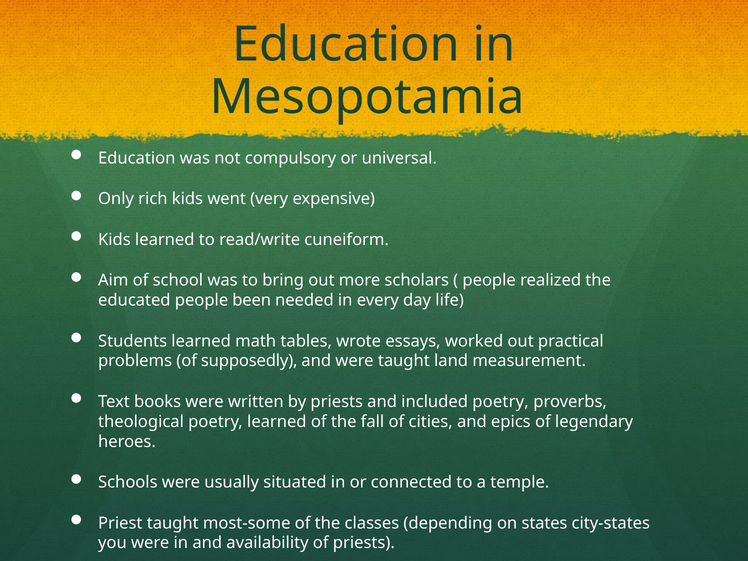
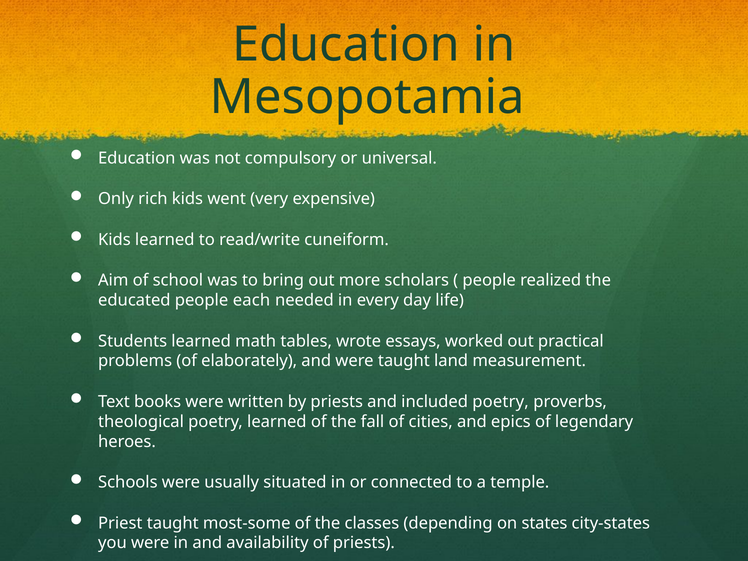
been: been -> each (252, 300)
supposedly: supposedly -> elaborately (249, 361)
